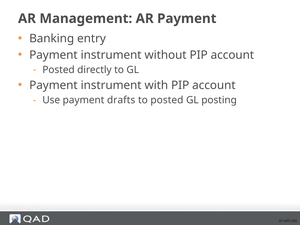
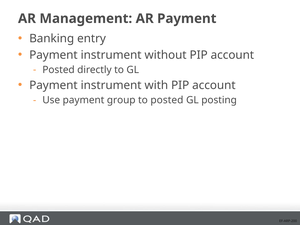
drafts: drafts -> group (121, 100)
